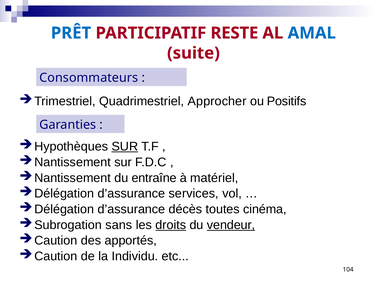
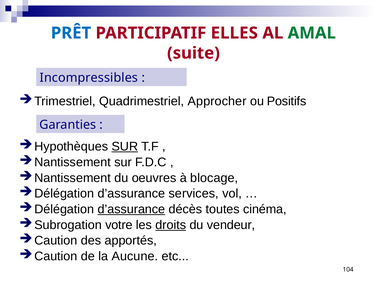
RESTE: RESTE -> ELLES (234, 33)
AMAL colour: blue -> green (312, 33)
Consommateurs: Consommateurs -> Incompressibles (89, 78)
entraîne: entraîne -> oeuvres (154, 178)
matériel: matériel -> blocage (214, 178)
d’assurance underline: none -> present (131, 209)
sans: sans -> votre (119, 225)
vendeur underline: present -> none (231, 225)
Individu: Individu -> Aucune (135, 256)
